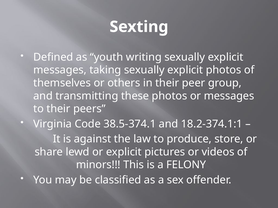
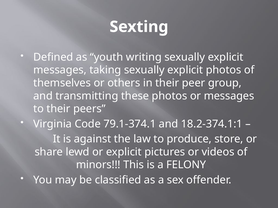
38.5-374.1: 38.5-374.1 -> 79.1-374.1 (130, 124)
